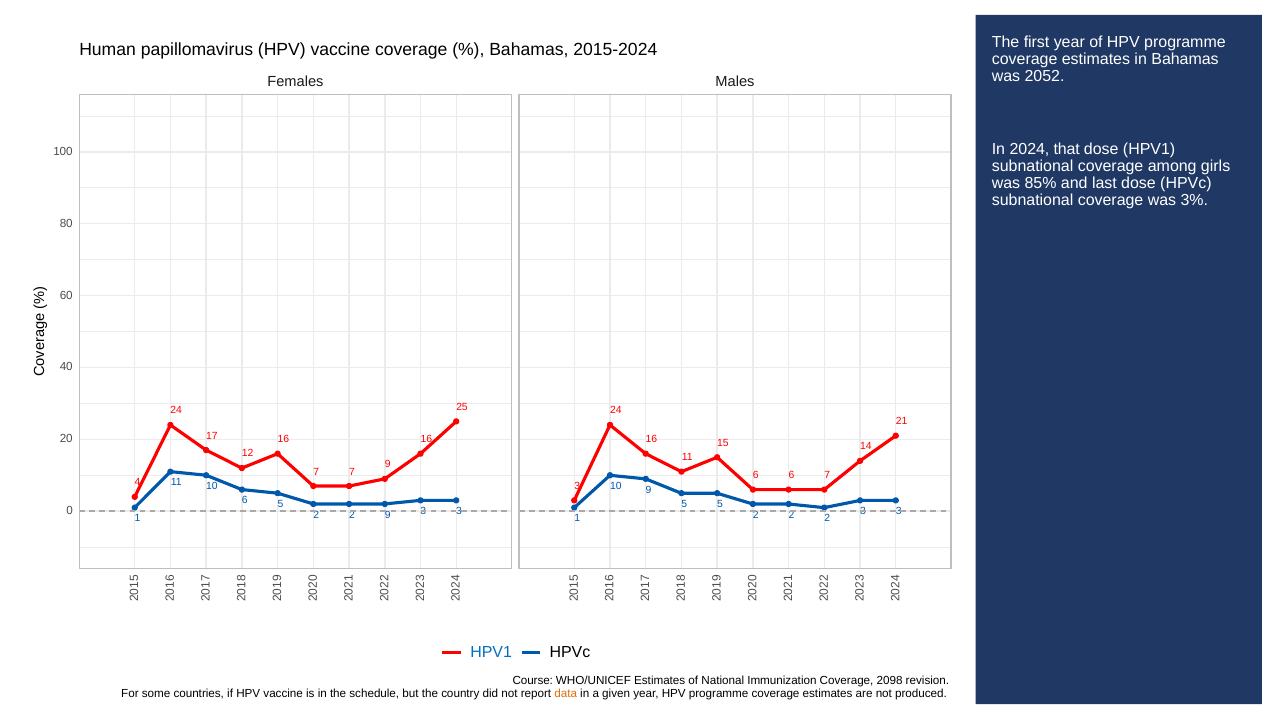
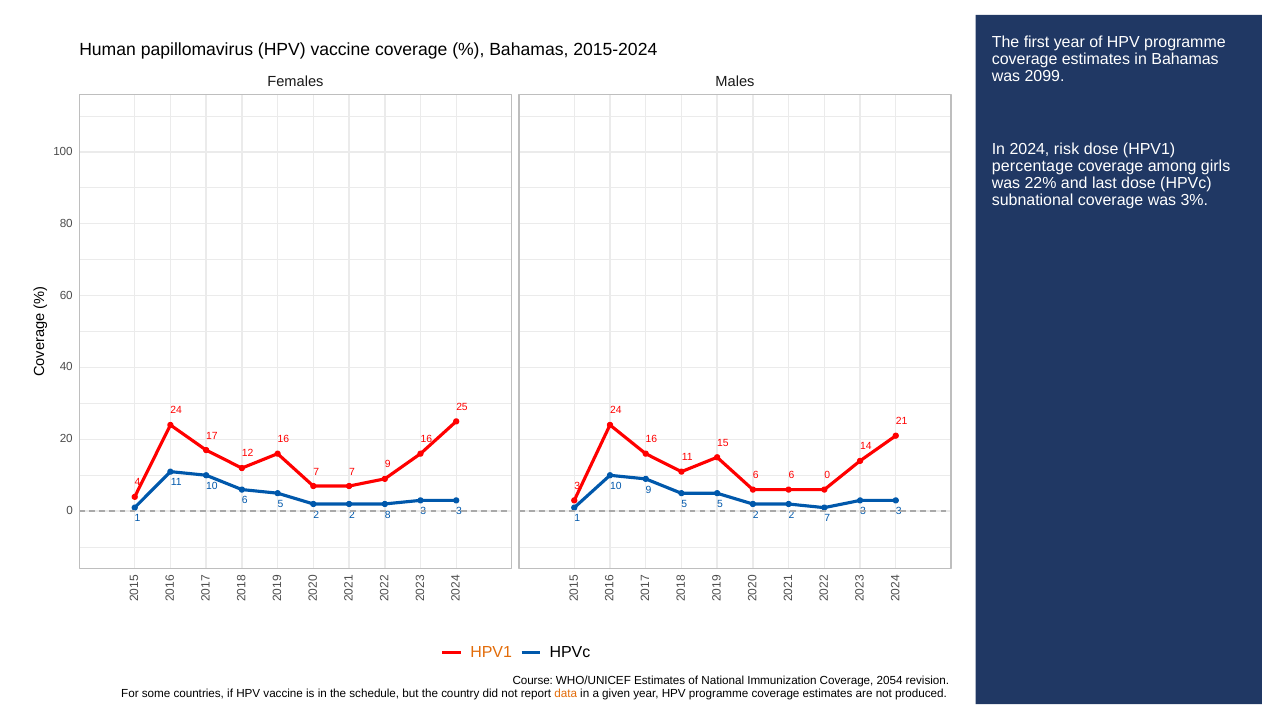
2052: 2052 -> 2099 (1045, 77)
that: that -> risk (1067, 149)
subnational: subnational -> percentage (1033, 166)
85%: 85% -> 22% (1041, 183)
6 7: 7 -> 0 (827, 475)
2 9: 9 -> 8 (388, 515)
2: 2 -> 7 (827, 518)
HPV1 colour: blue -> orange (491, 652)
2098: 2098 -> 2054 (890, 681)
